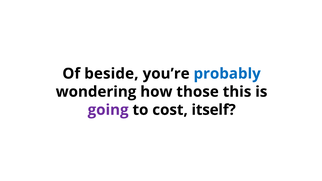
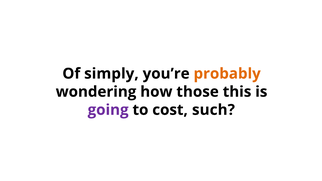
beside: beside -> simply (111, 74)
probably colour: blue -> orange (227, 74)
itself: itself -> such (213, 110)
